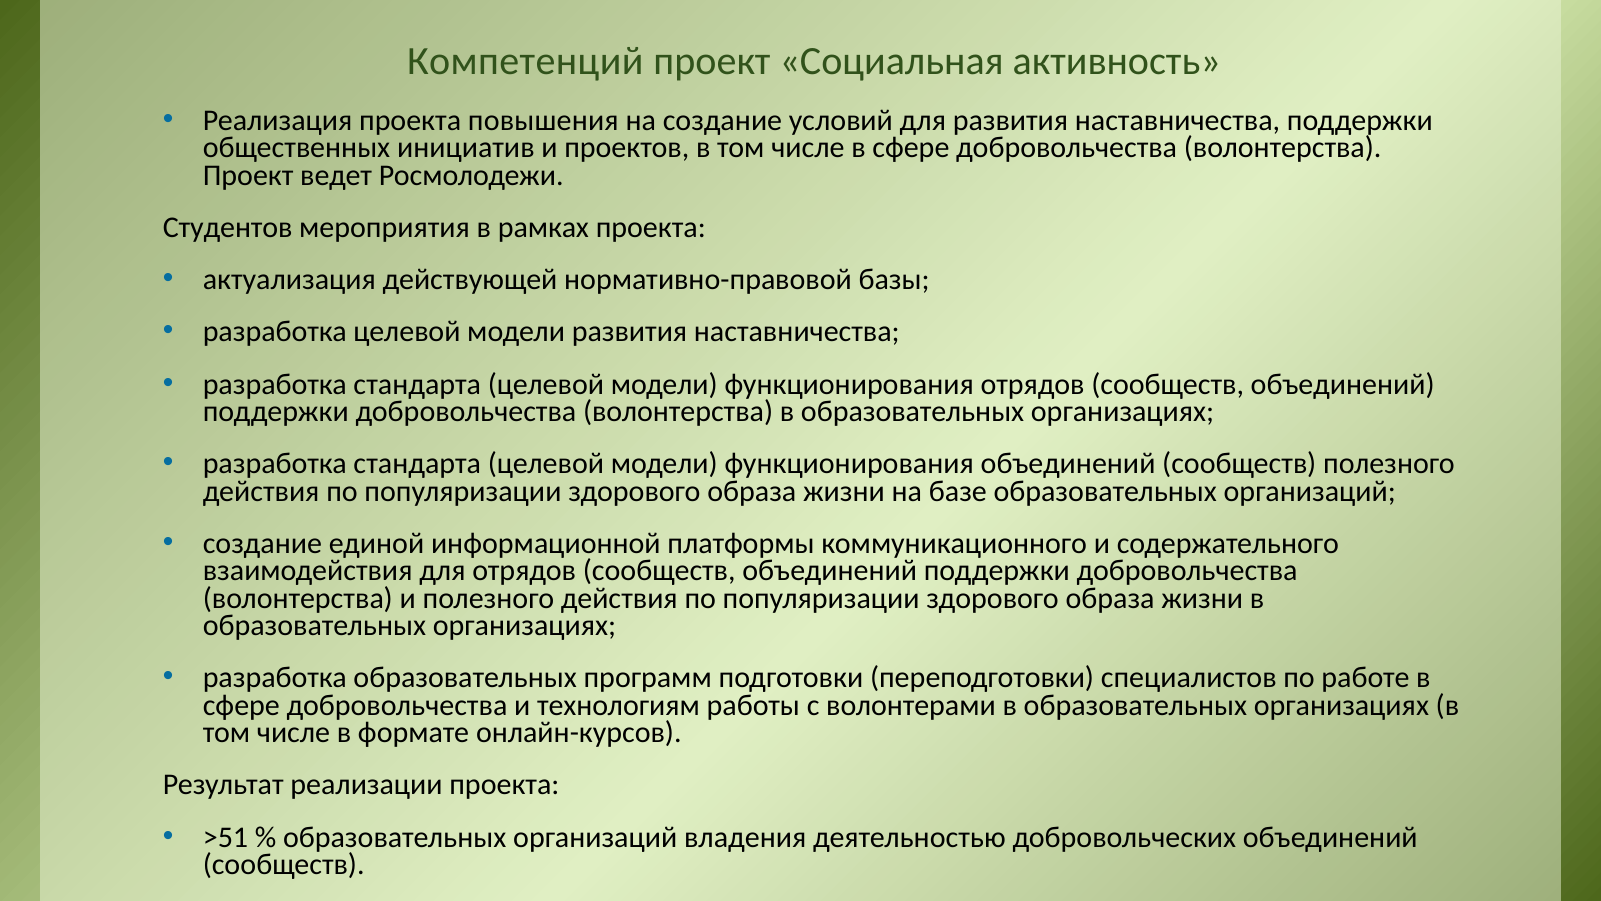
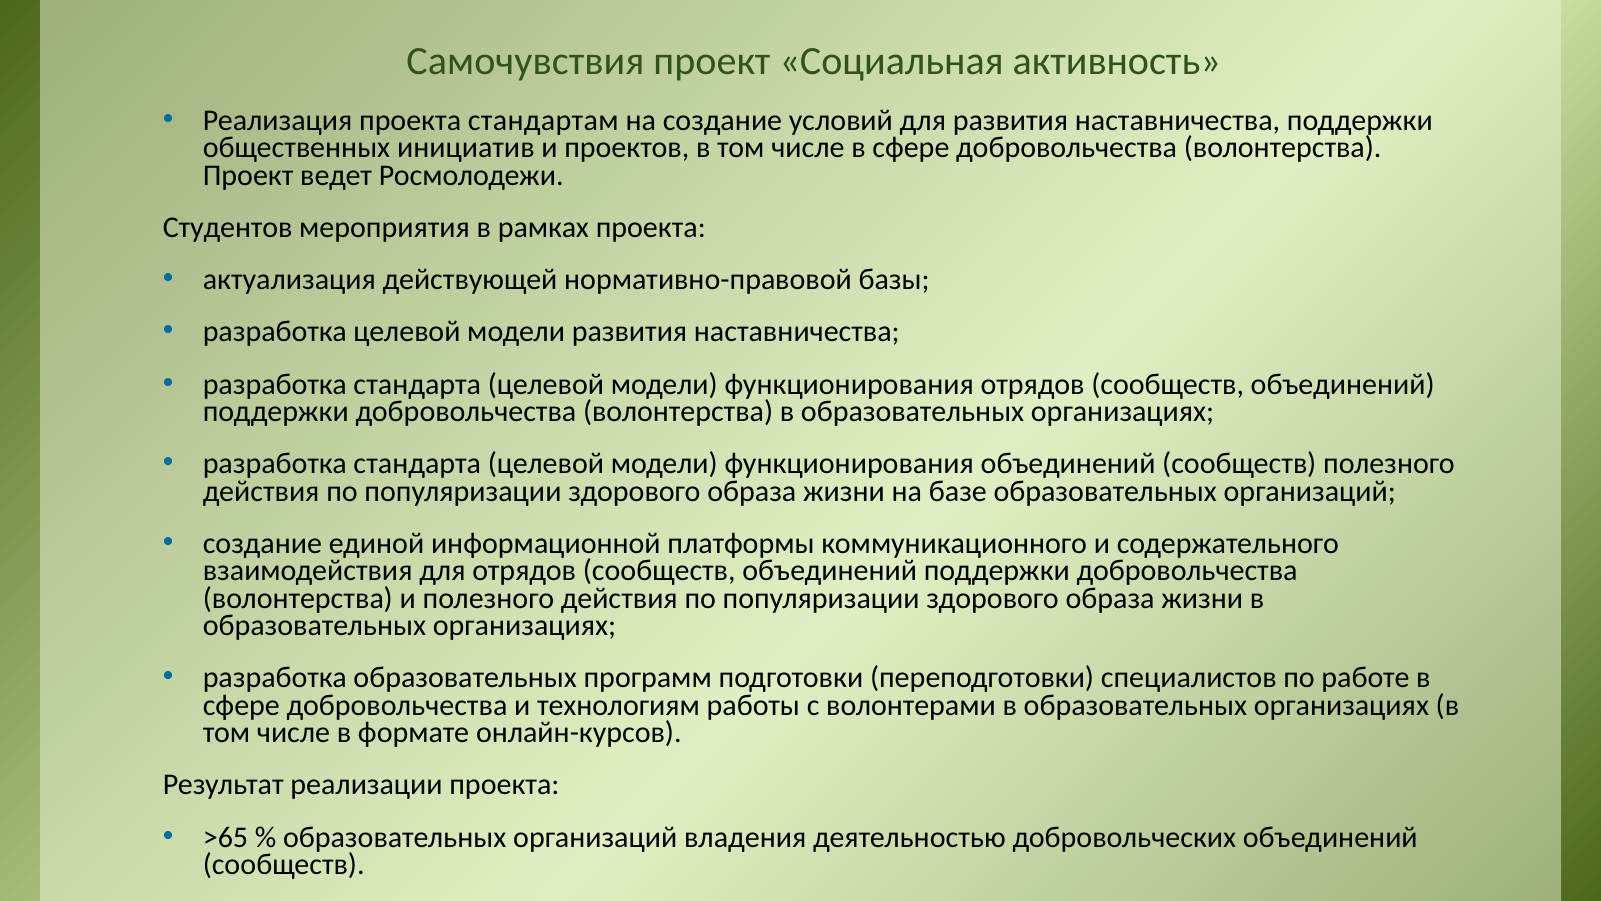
Компетенций: Компетенций -> Самочувствия (525, 61)
повышения: повышения -> стандартам (543, 120)
>51: >51 -> >65 (225, 837)
